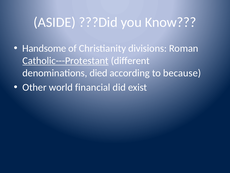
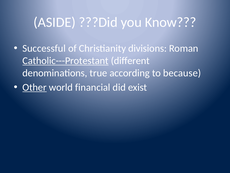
Handsome: Handsome -> Successful (44, 48)
died: died -> true (98, 73)
Other underline: none -> present (35, 87)
